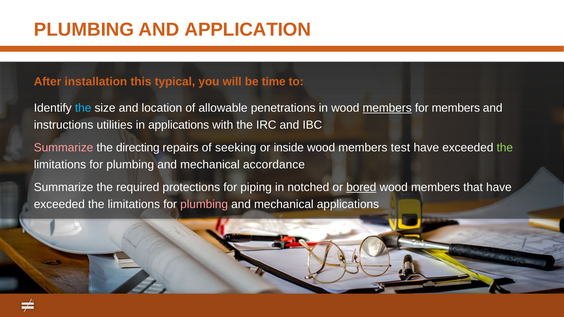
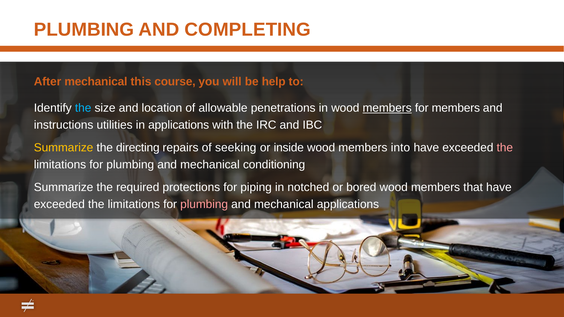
APPLICATION: APPLICATION -> COMPLETING (248, 30)
After installation: installation -> mechanical (96, 82)
typical: typical -> course (175, 82)
time: time -> help (274, 82)
Summarize colour: pink -> yellow (64, 148)
test: test -> into (400, 148)
the colour: light green -> pink (505, 148)
accordance: accordance -> conditioning (274, 165)
bored underline: present -> none (361, 188)
